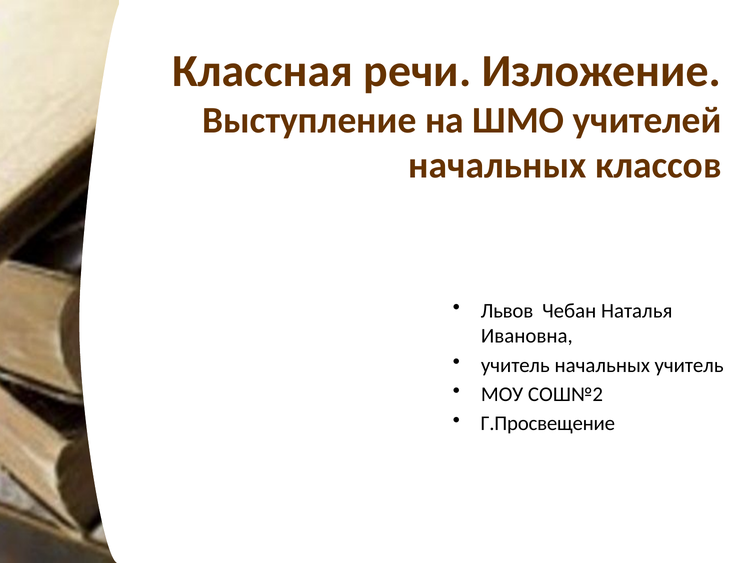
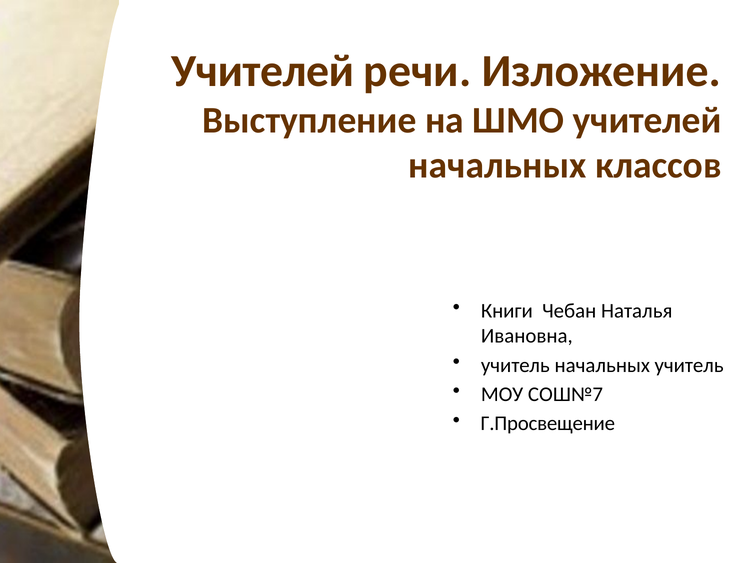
Классная: Классная -> Учителей (263, 71)
Львов: Львов -> Книги (507, 311)
СОШ№2: СОШ№2 -> СОШ№7 (565, 394)
